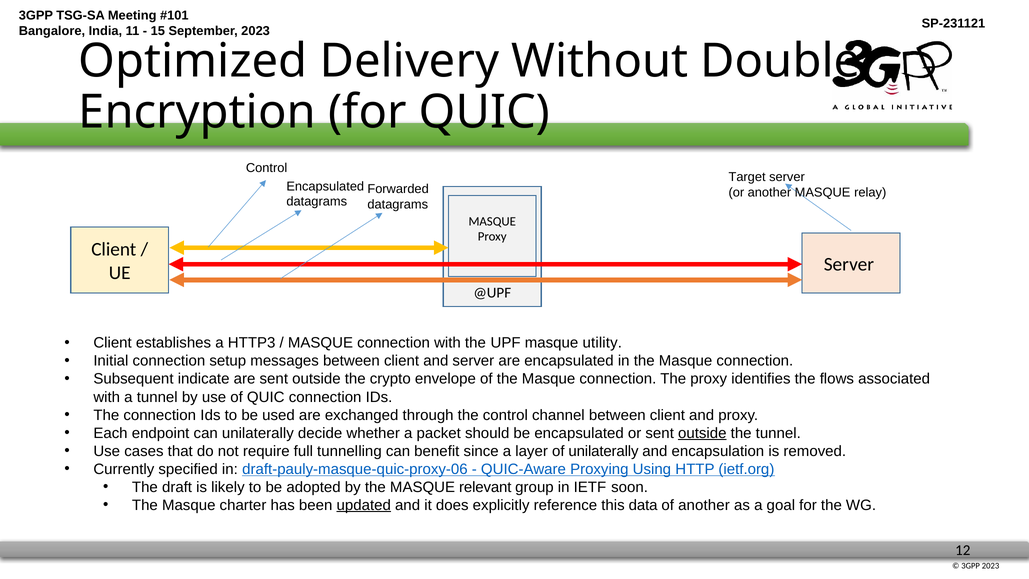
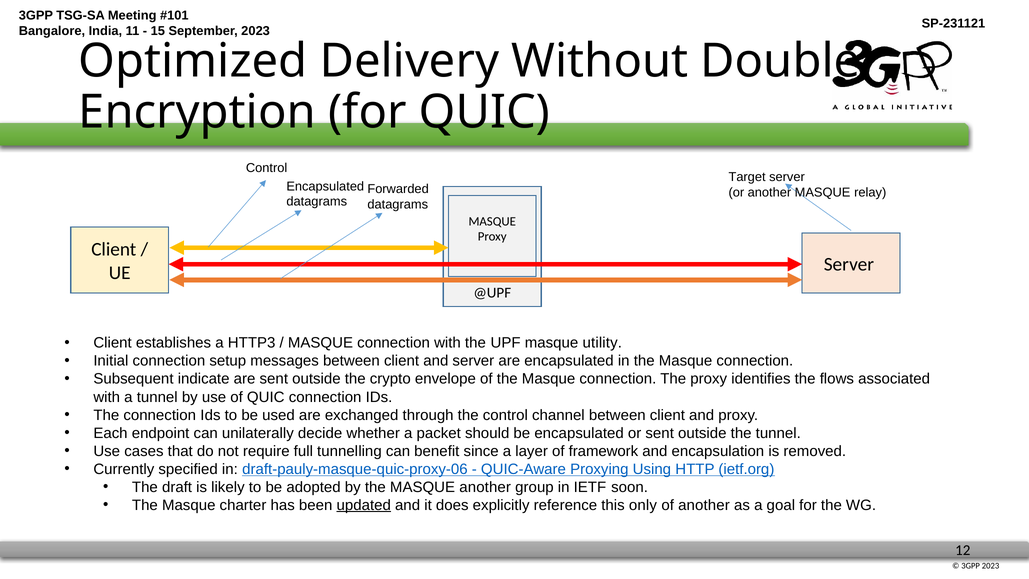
outside underline: present -> none (702, 433)
of unilaterally: unilaterally -> framework (603, 451)
MASQUE relevant: relevant -> another (485, 487)
data: data -> only (643, 505)
